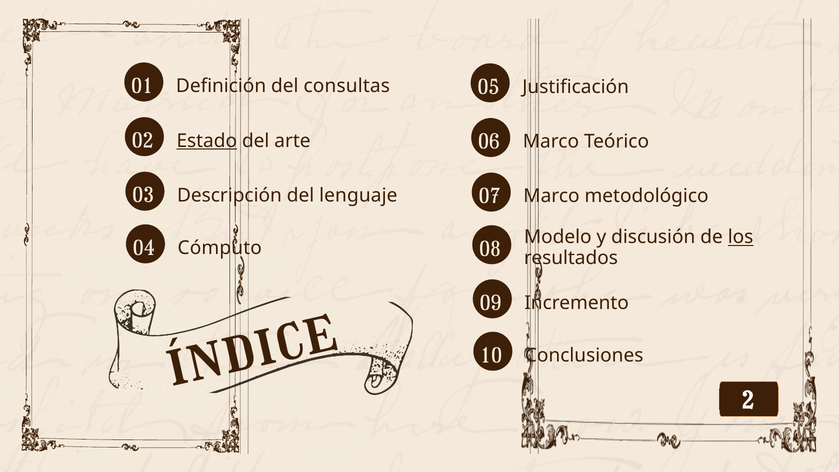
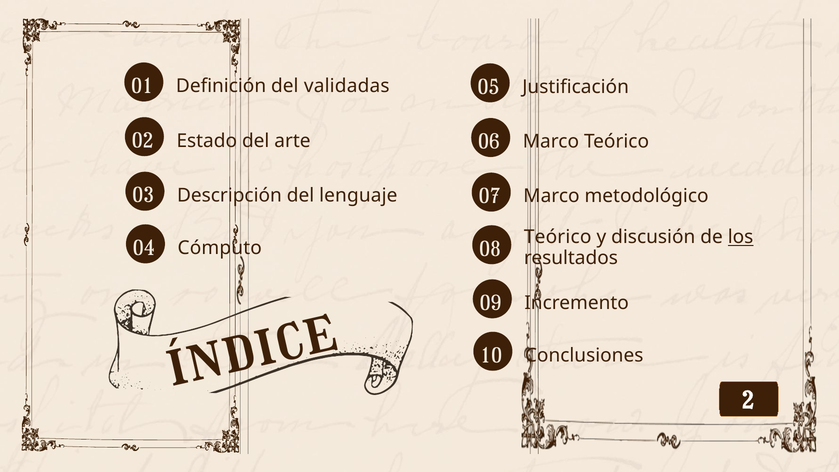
consultas: consultas -> validadas (347, 86)
Estado underline: present -> none (207, 141)
Modelo: Modelo -> Teórico (558, 237)
